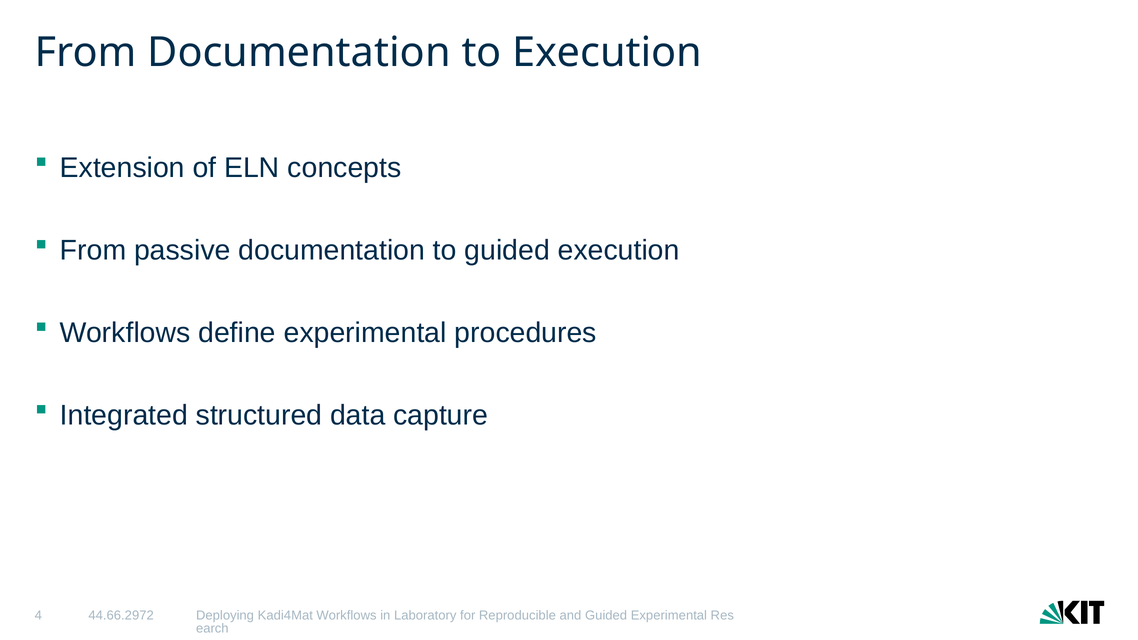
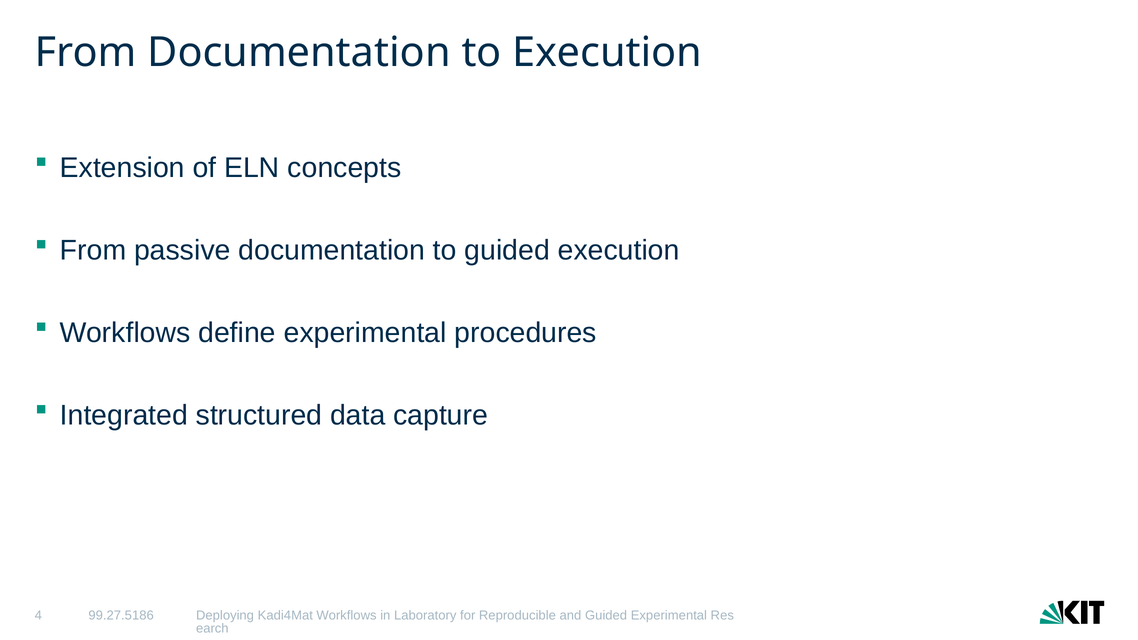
44.66.2972: 44.66.2972 -> 99.27.5186 (121, 615)
